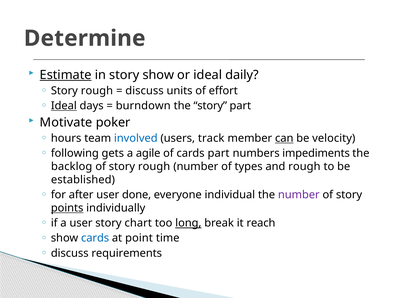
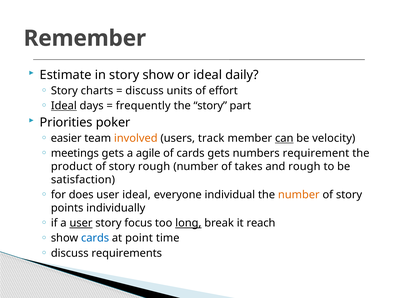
Determine: Determine -> Remember (85, 38)
Estimate underline: present -> none (66, 75)
rough: rough -> charts (97, 91)
burndown: burndown -> frequently (143, 106)
Motivate: Motivate -> Priorities (66, 123)
hours: hours -> easier (66, 138)
involved colour: blue -> orange (136, 138)
following: following -> meetings (75, 154)
cards part: part -> gets (219, 154)
impediments: impediments -> requirement (316, 154)
backlog: backlog -> product (72, 167)
types: types -> takes (249, 167)
established: established -> satisfaction (83, 180)
after: after -> does (81, 195)
user done: done -> ideal (136, 195)
number colour: purple -> orange (299, 195)
points underline: present -> none (67, 208)
user underline: none -> present (81, 223)
chart: chart -> focus (138, 223)
